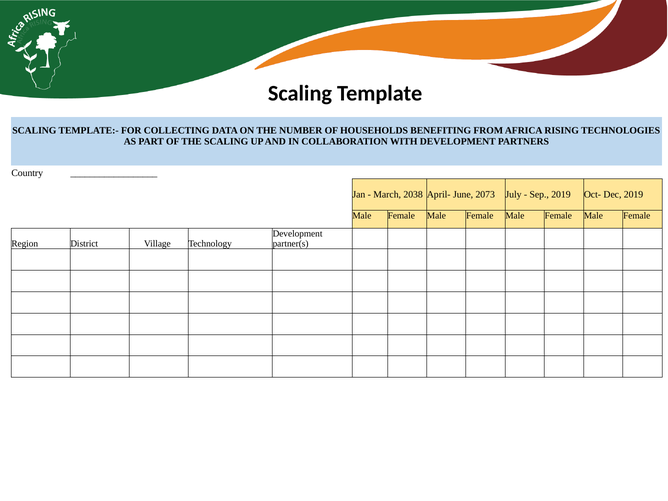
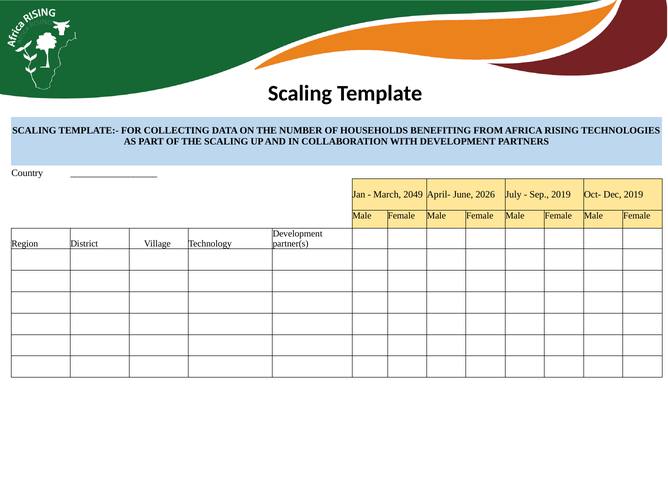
2038: 2038 -> 2049 (413, 194)
2073: 2073 -> 2026 (485, 194)
